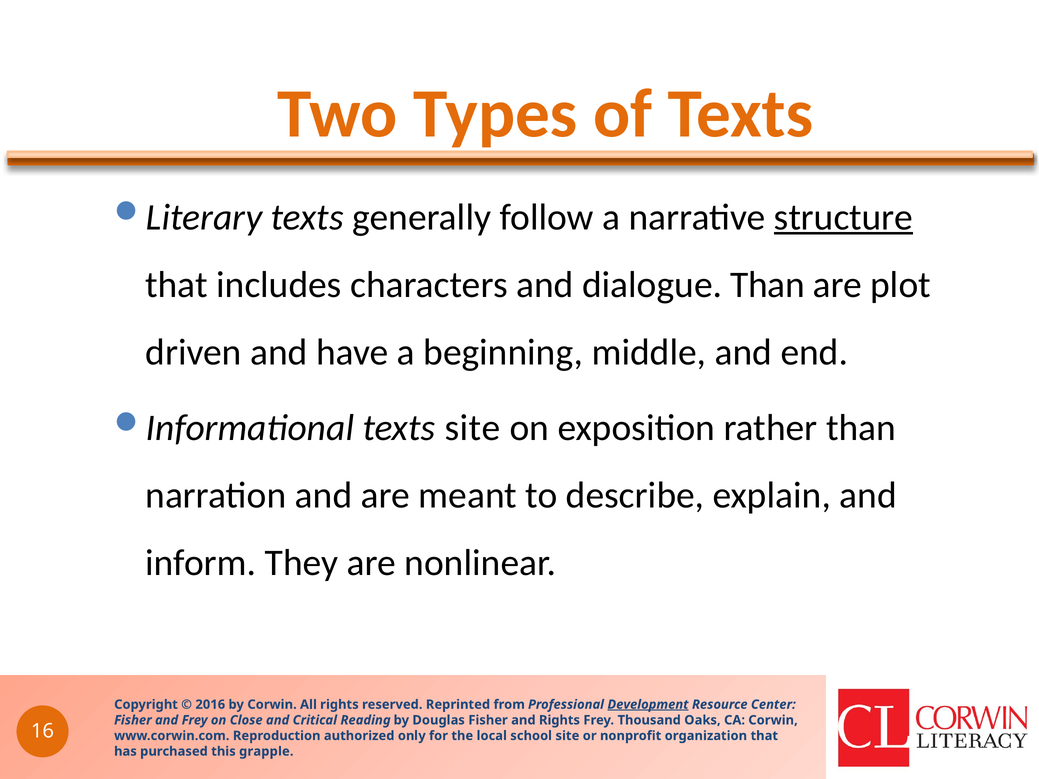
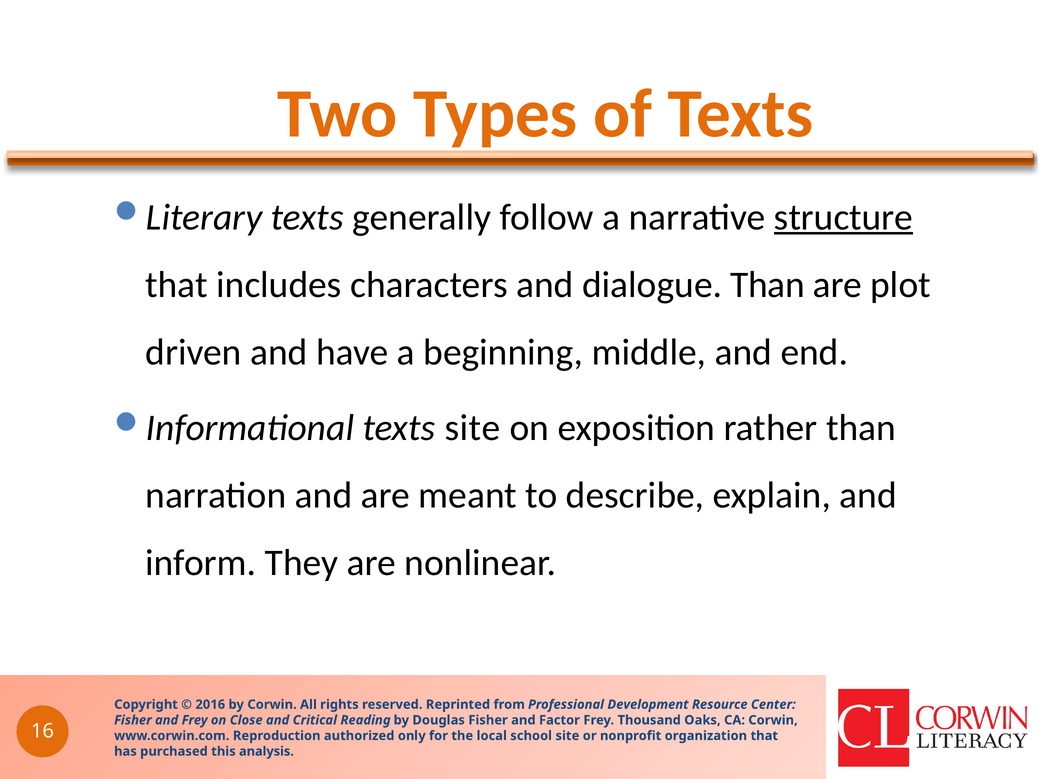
Development underline: present -> none (648, 705)
and Rights: Rights -> Factor (559, 720)
grapple: grapple -> analysis (266, 752)
